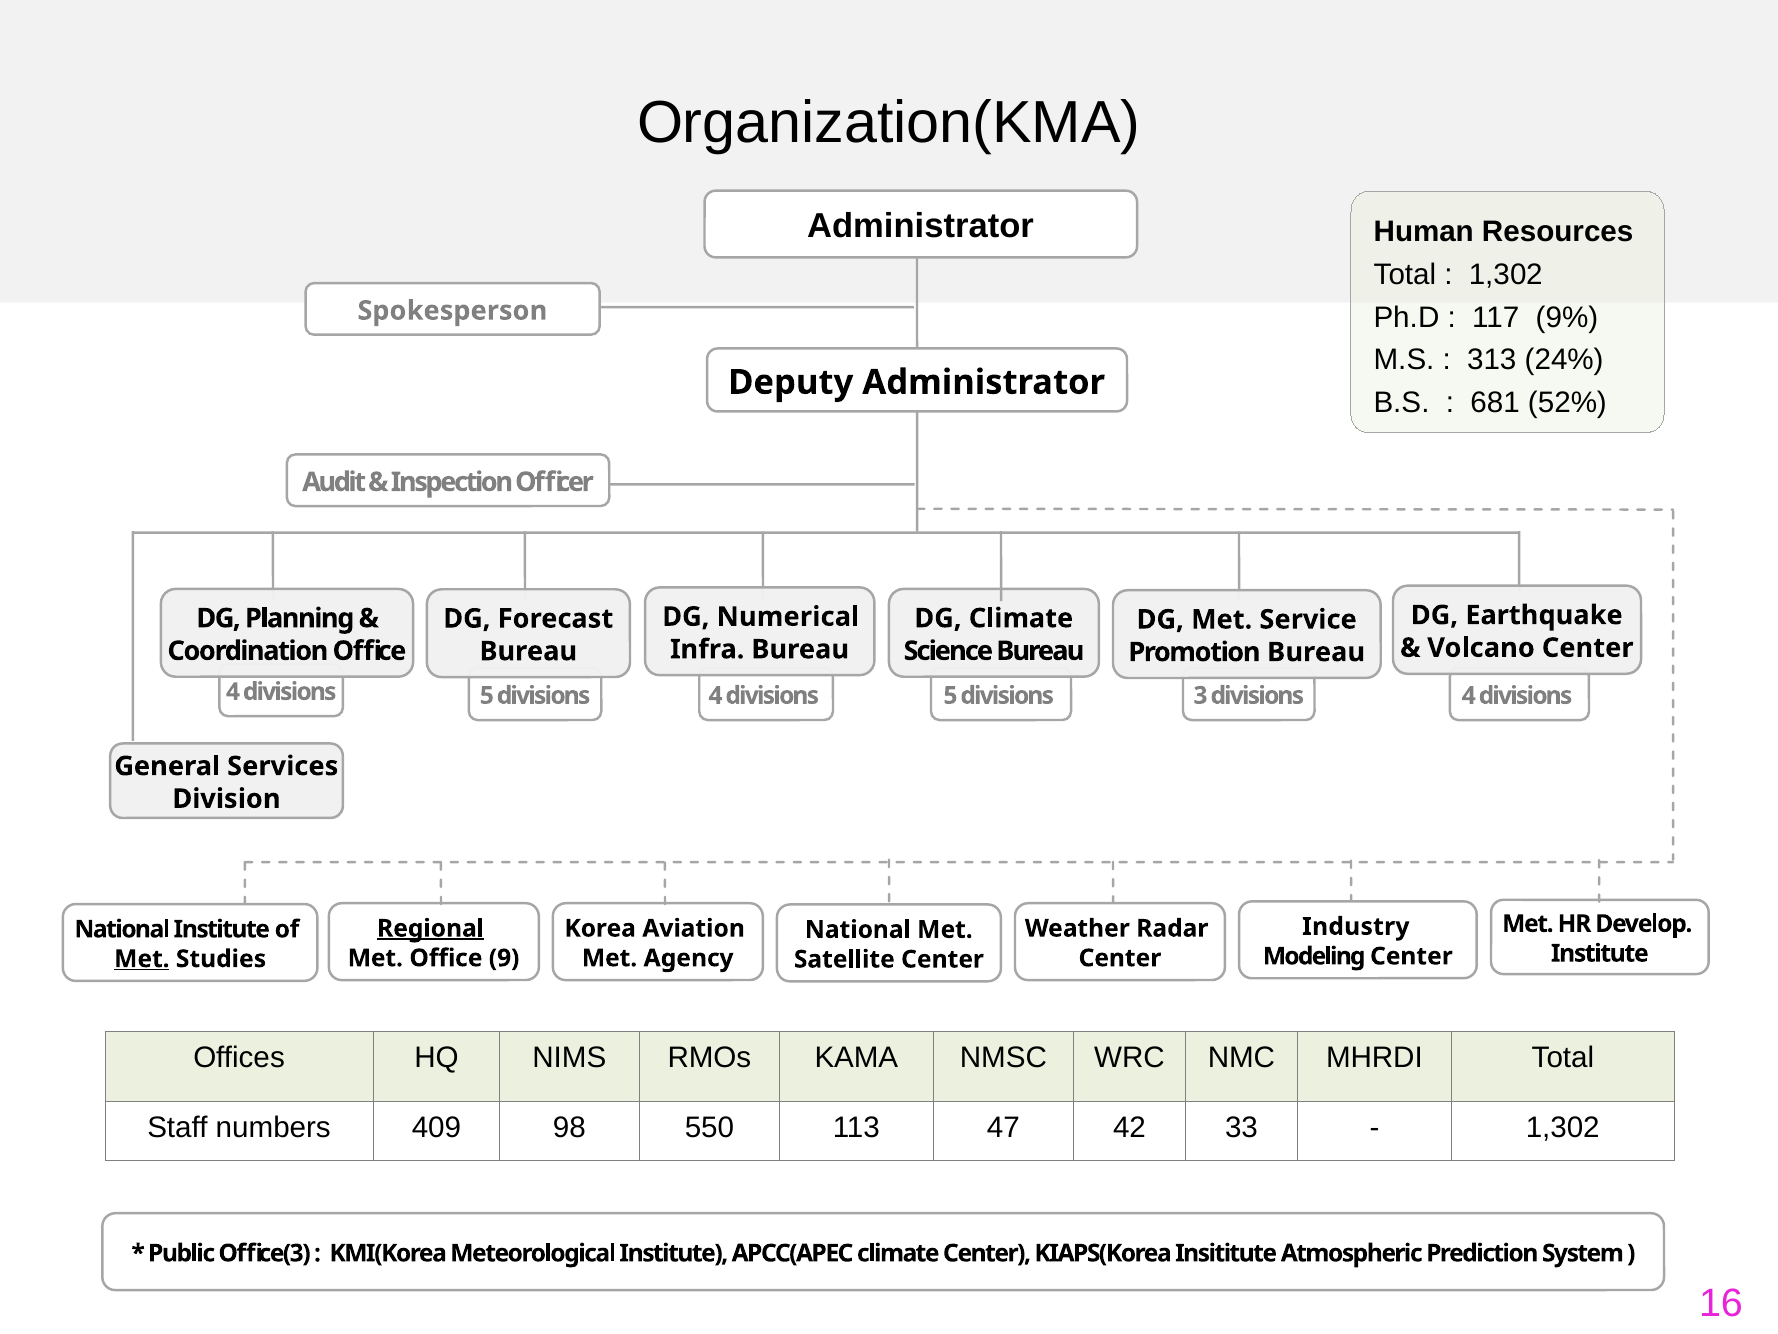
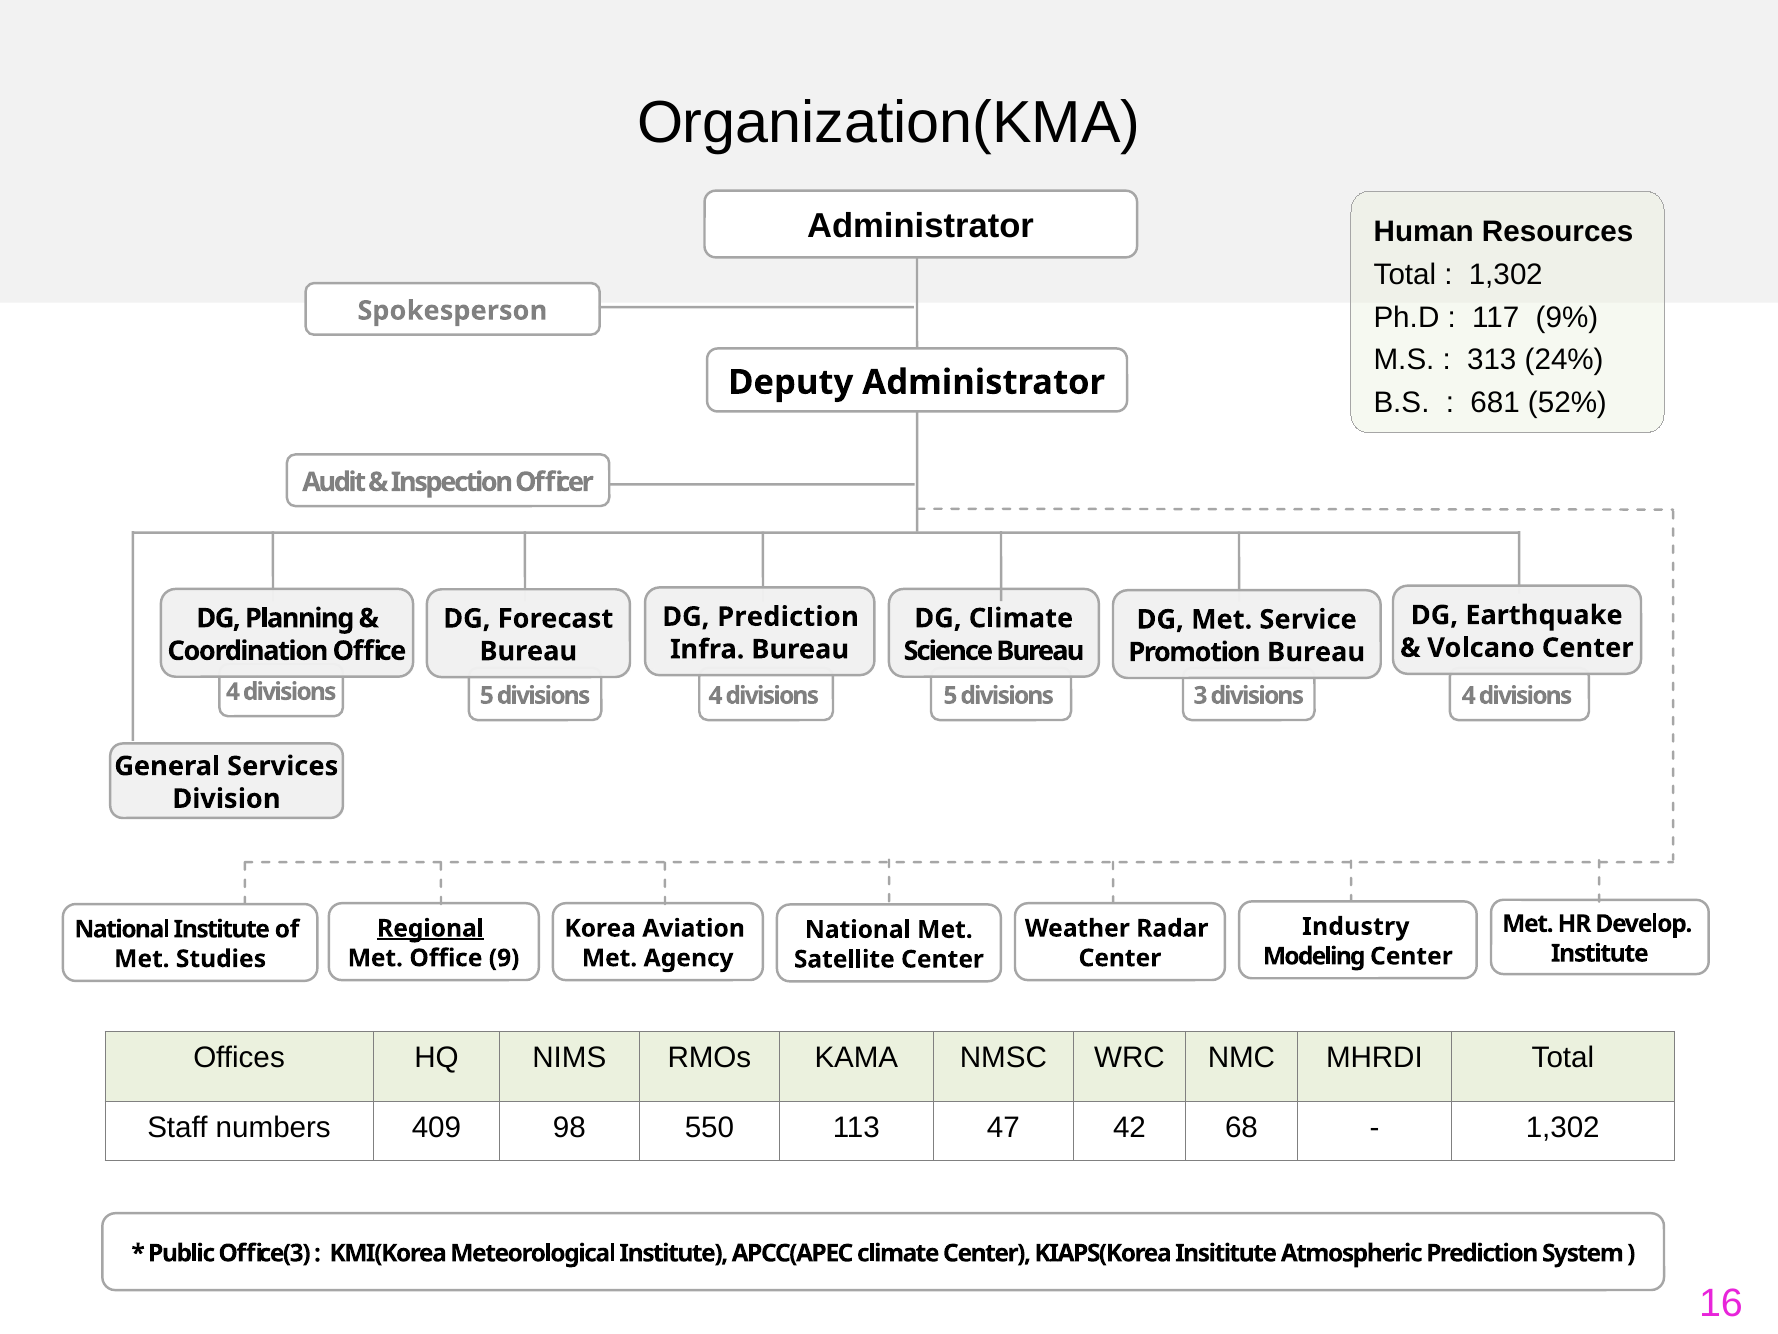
DG Numerical: Numerical -> Prediction (788, 617)
Met underline: present -> none (142, 959)
33: 33 -> 68 (1241, 1127)
